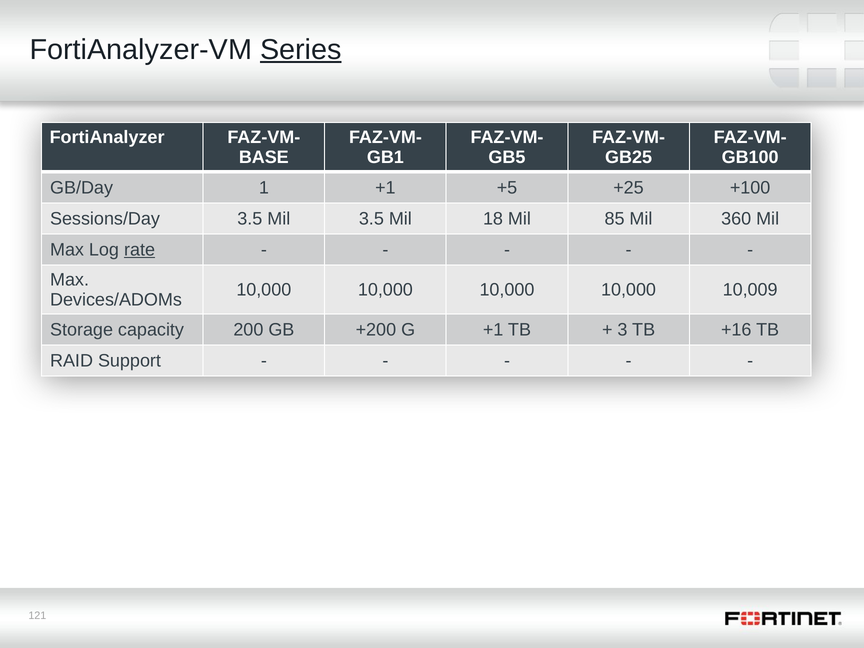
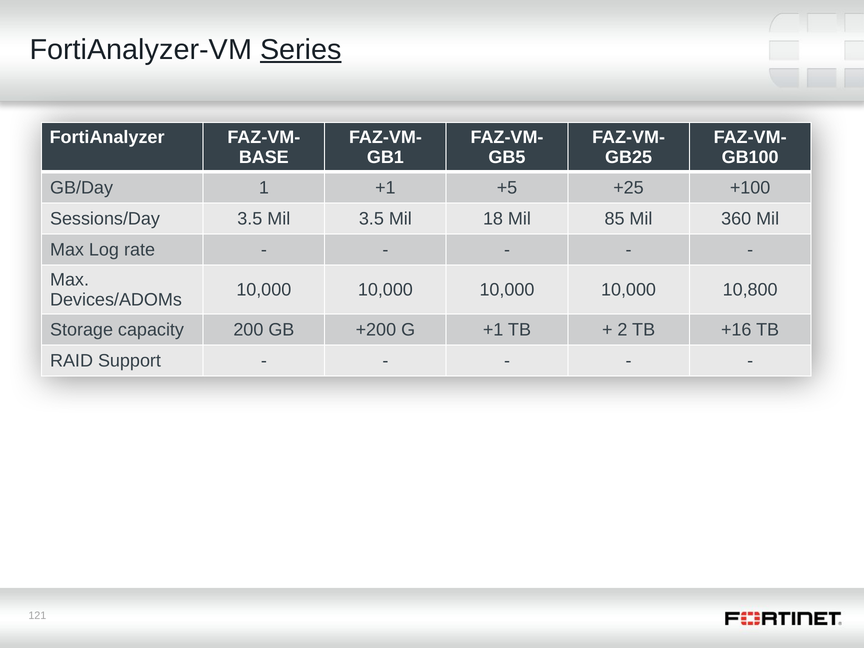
rate underline: present -> none (140, 250)
10,009: 10,009 -> 10,800 (750, 290)
3: 3 -> 2 (622, 330)
